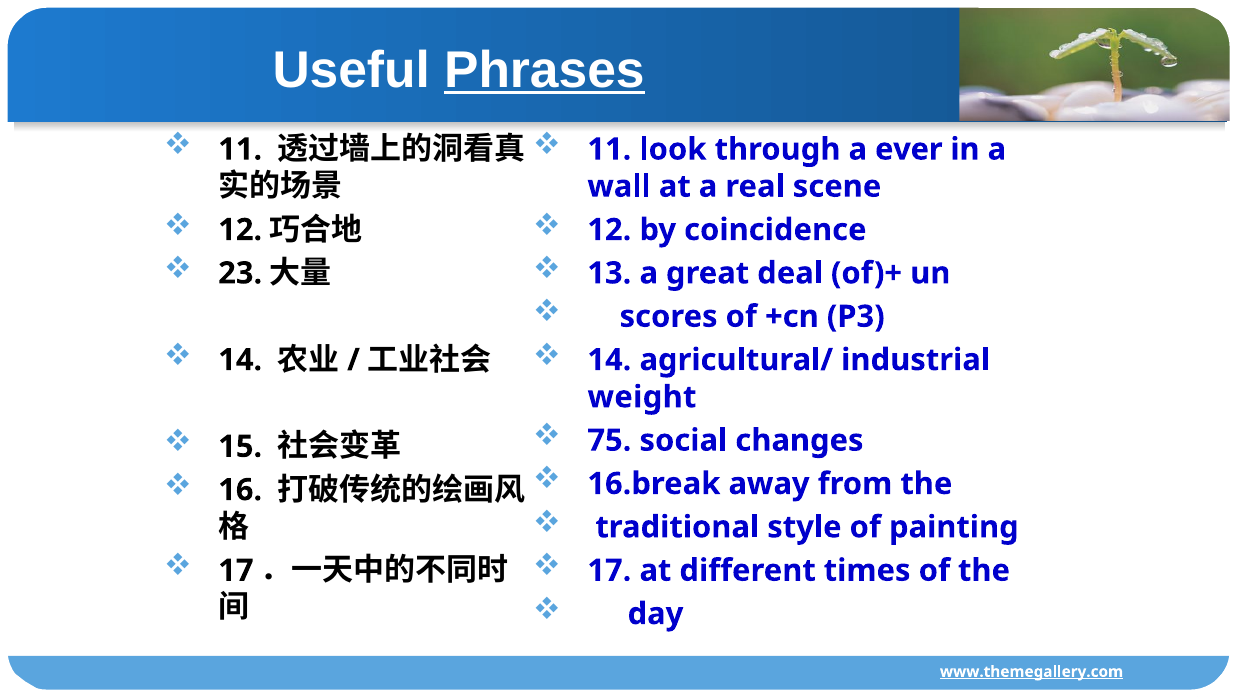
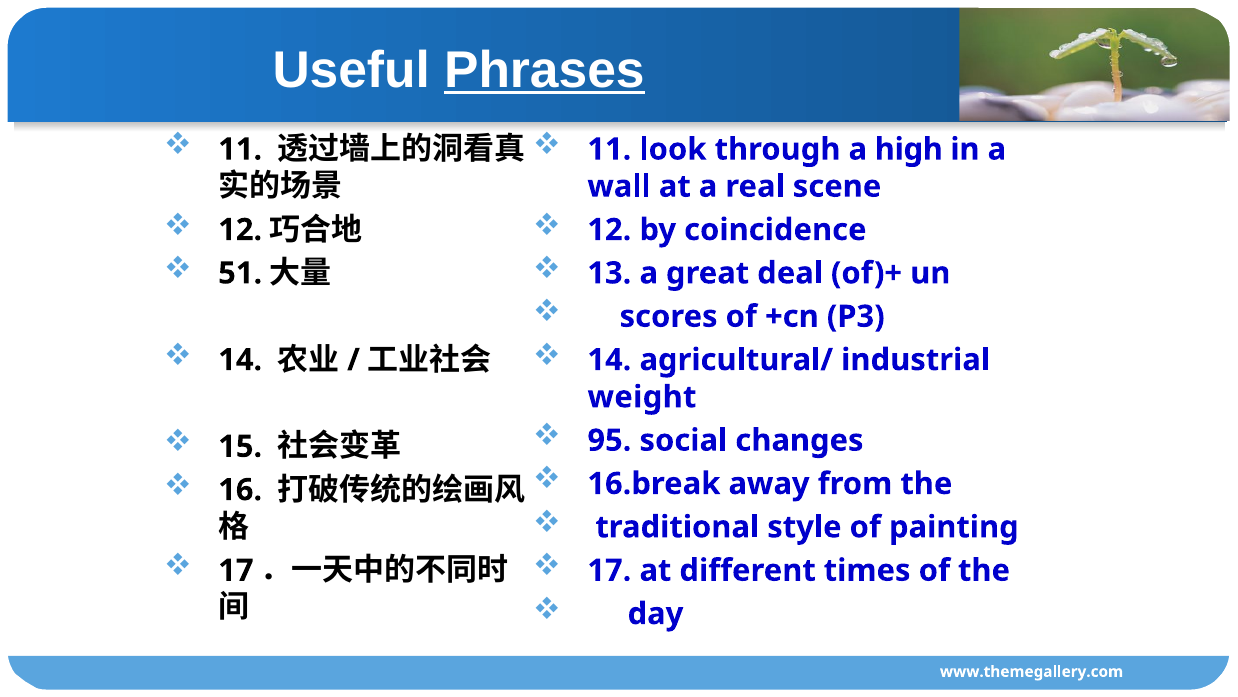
ever: ever -> high (909, 149)
23: 23 -> 51 (240, 273)
75: 75 -> 95 (609, 440)
www.themegallery.com underline: present -> none (1031, 671)
